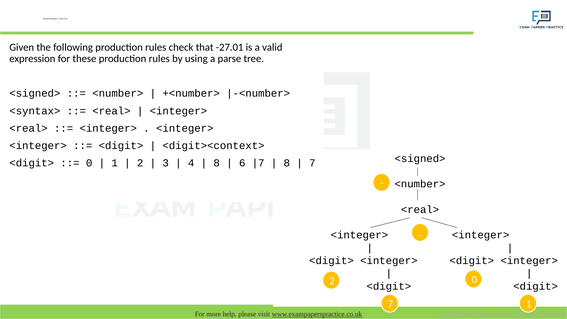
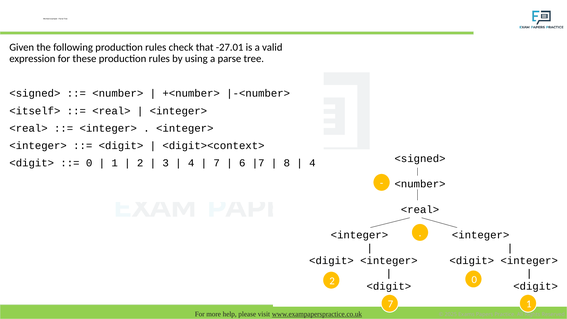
<syntax>: <syntax> -> <itself> (35, 111)
8: 8 -> 7 (217, 163)
7: 7 -> 4 (312, 163)
